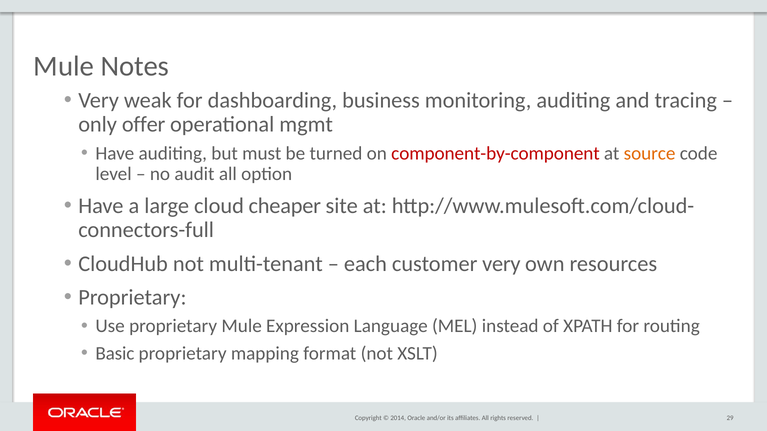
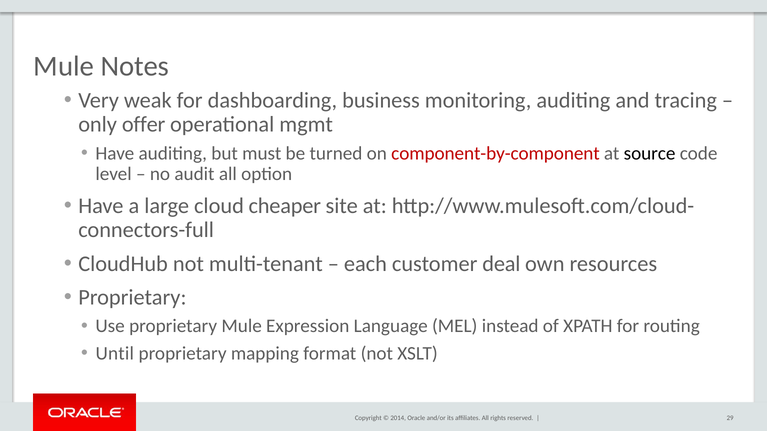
source colour: orange -> black (650, 153)
customer very: very -> deal (501, 264)
Basic: Basic -> Until (115, 354)
